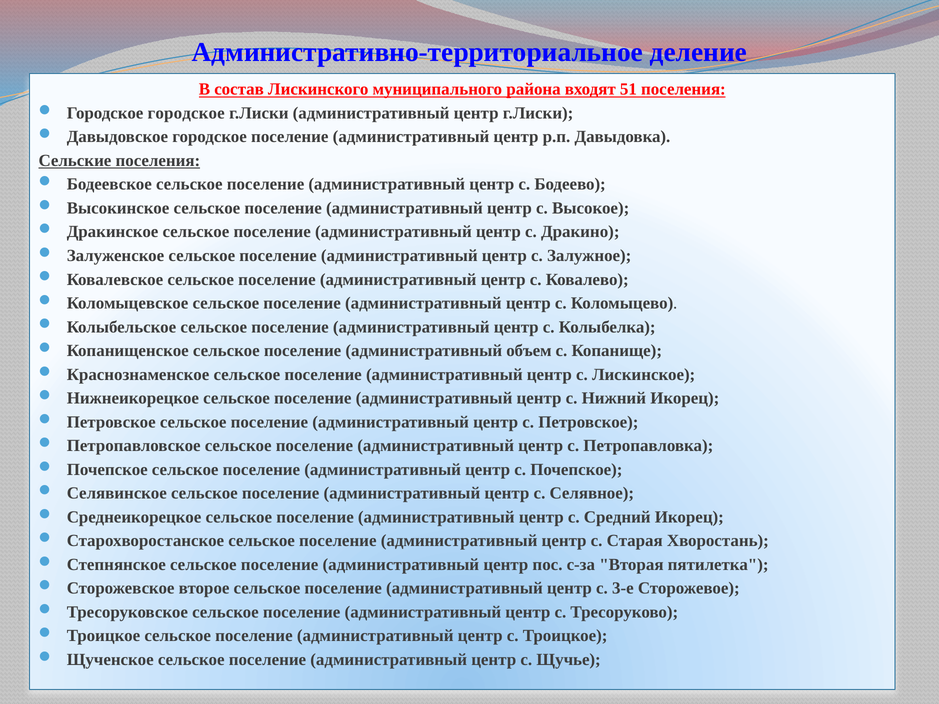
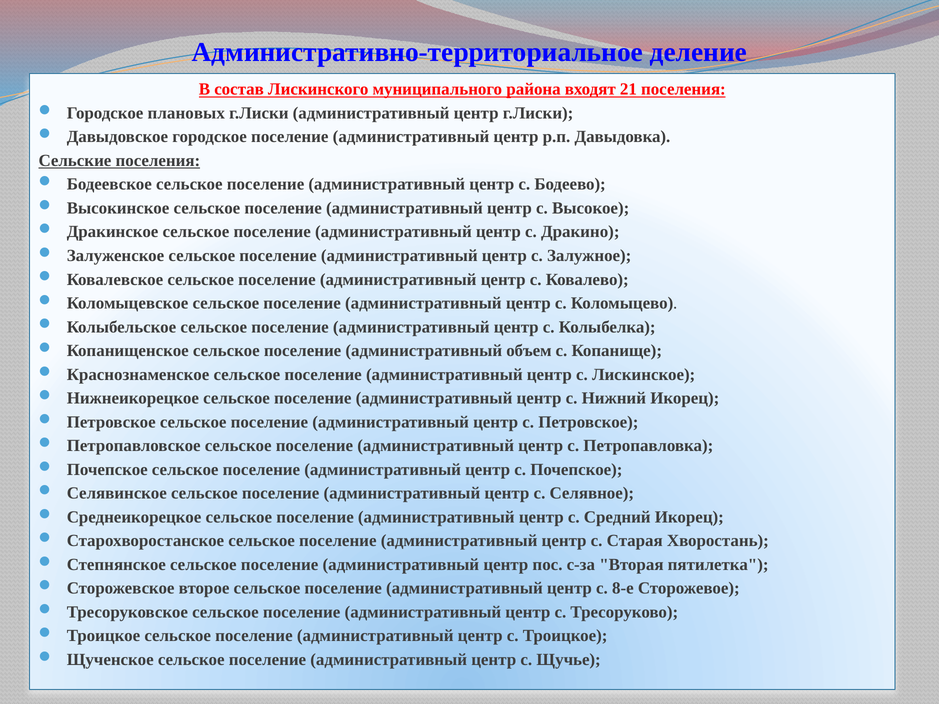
51: 51 -> 21 (628, 89)
Городское городское: городское -> плановых (186, 113)
3-е: 3-е -> 8-е (623, 589)
